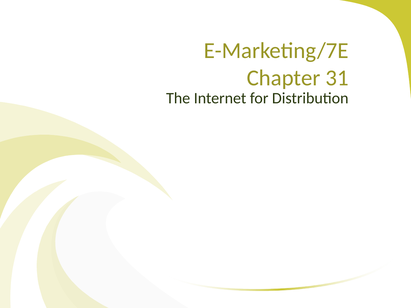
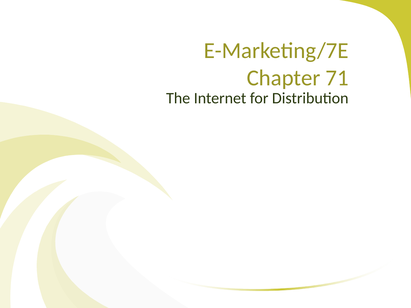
31: 31 -> 71 (337, 78)
